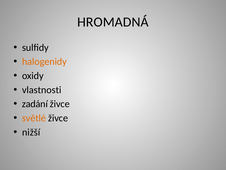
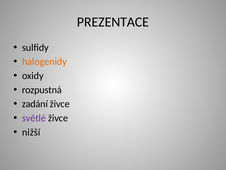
HROMADNÁ: HROMADNÁ -> PREZENTACE (113, 22)
vlastnosti: vlastnosti -> rozpustná (42, 90)
světlé colour: orange -> purple (34, 118)
